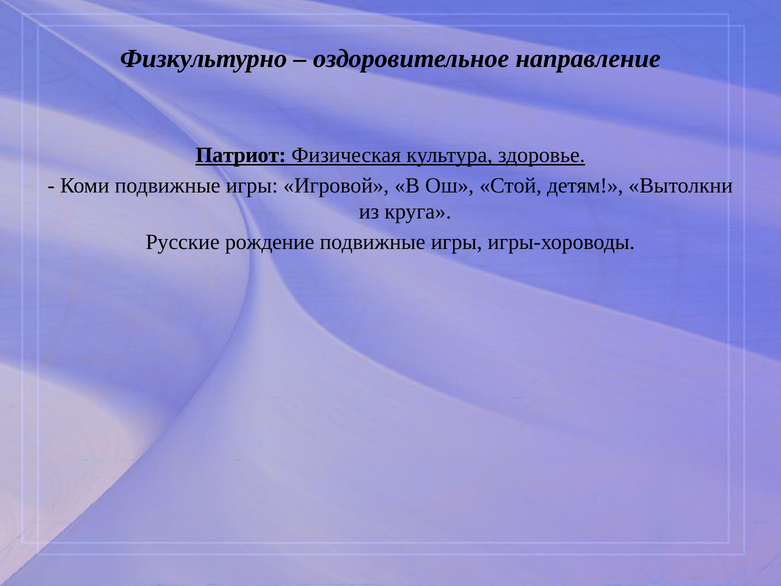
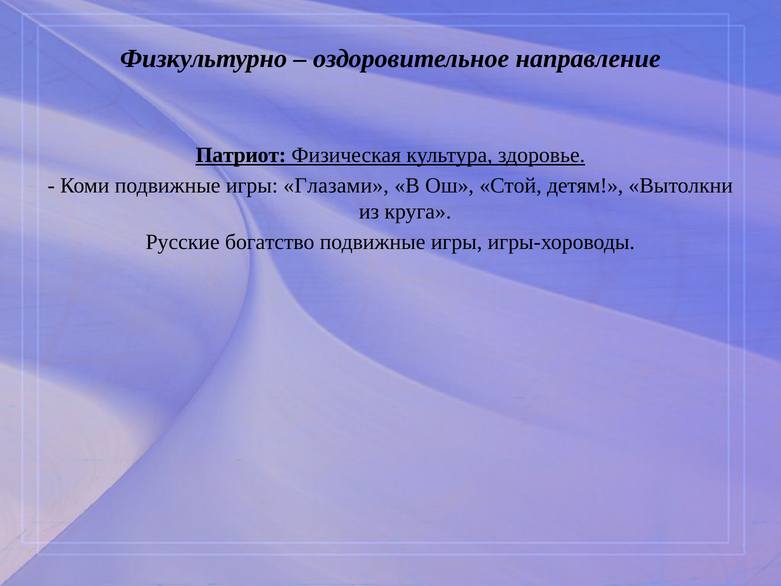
Игровой: Игровой -> Глазами (336, 186)
рождение: рождение -> богатство (270, 242)
